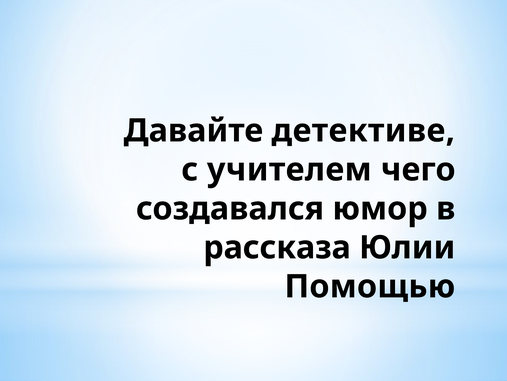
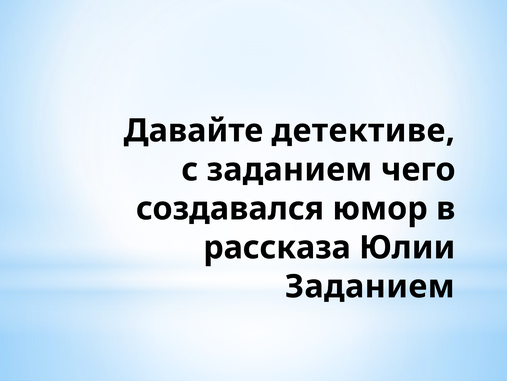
с учителем: учителем -> заданием (289, 169)
Помощью: Помощью -> Заданием (370, 286)
